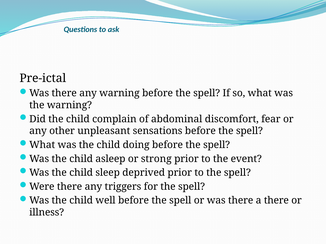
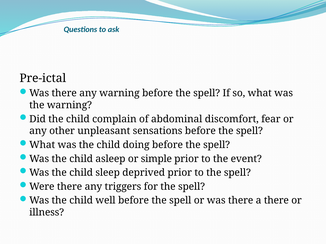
strong: strong -> simple (156, 159)
